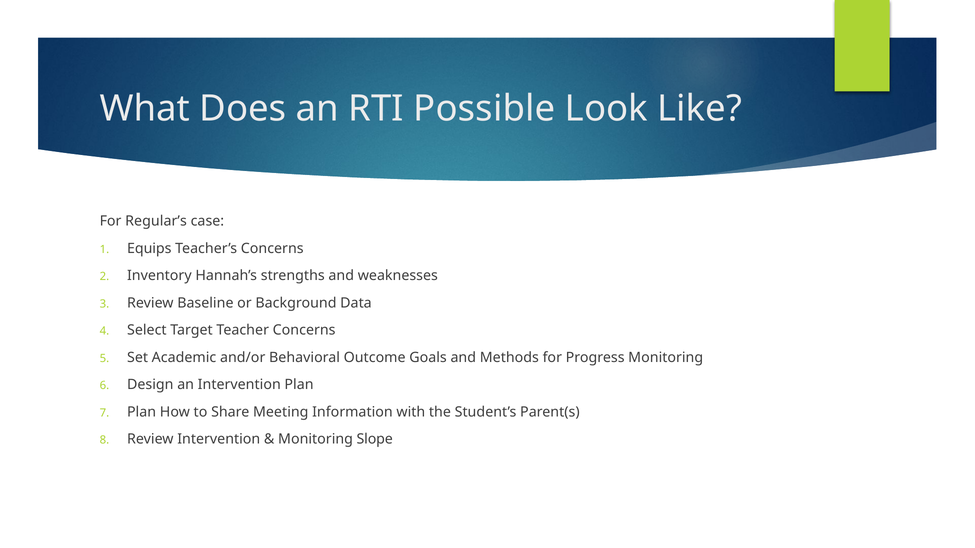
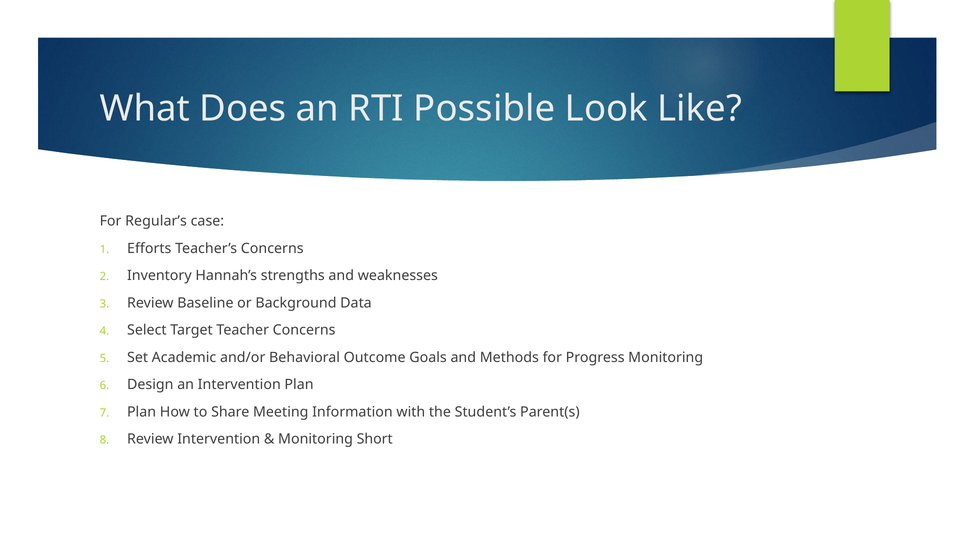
Equips: Equips -> Efforts (149, 249)
Slope: Slope -> Short (375, 440)
